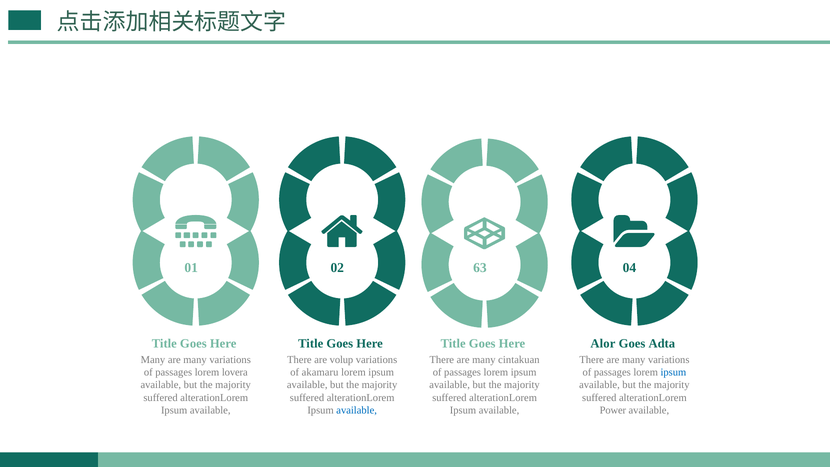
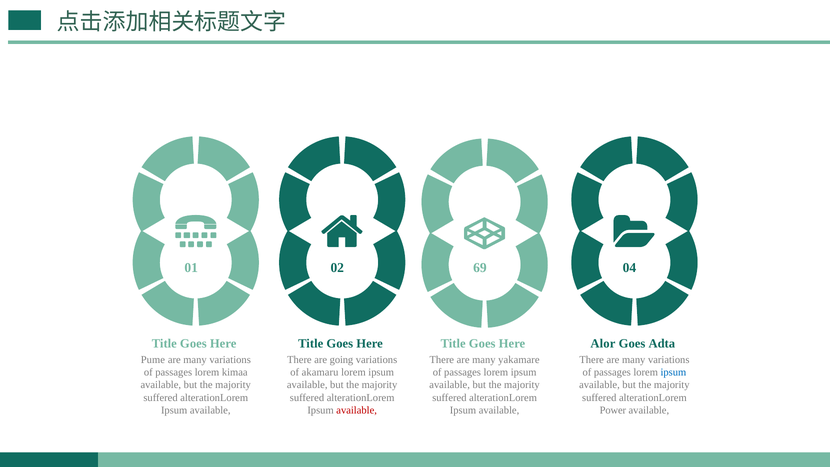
63: 63 -> 69 (480, 268)
Many: Many -> Pume (153, 359)
volup: volup -> going (341, 359)
cintakuan: cintakuan -> yakamare (519, 359)
lovera: lovera -> kimaa (235, 372)
available colour: blue -> red (357, 410)
